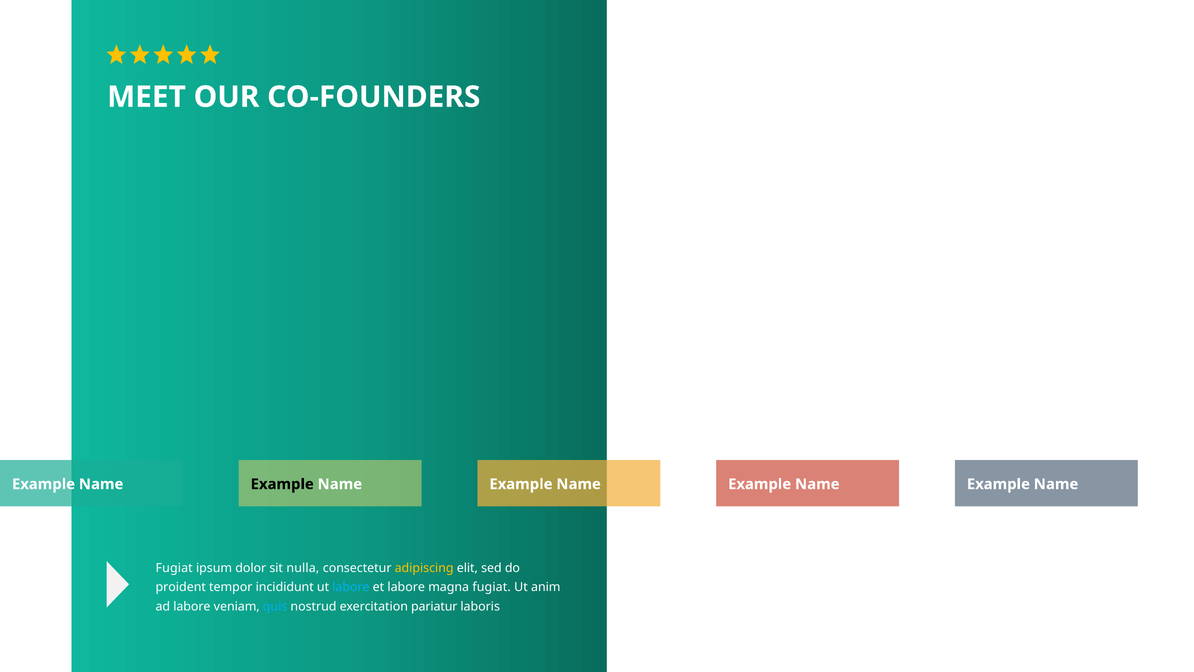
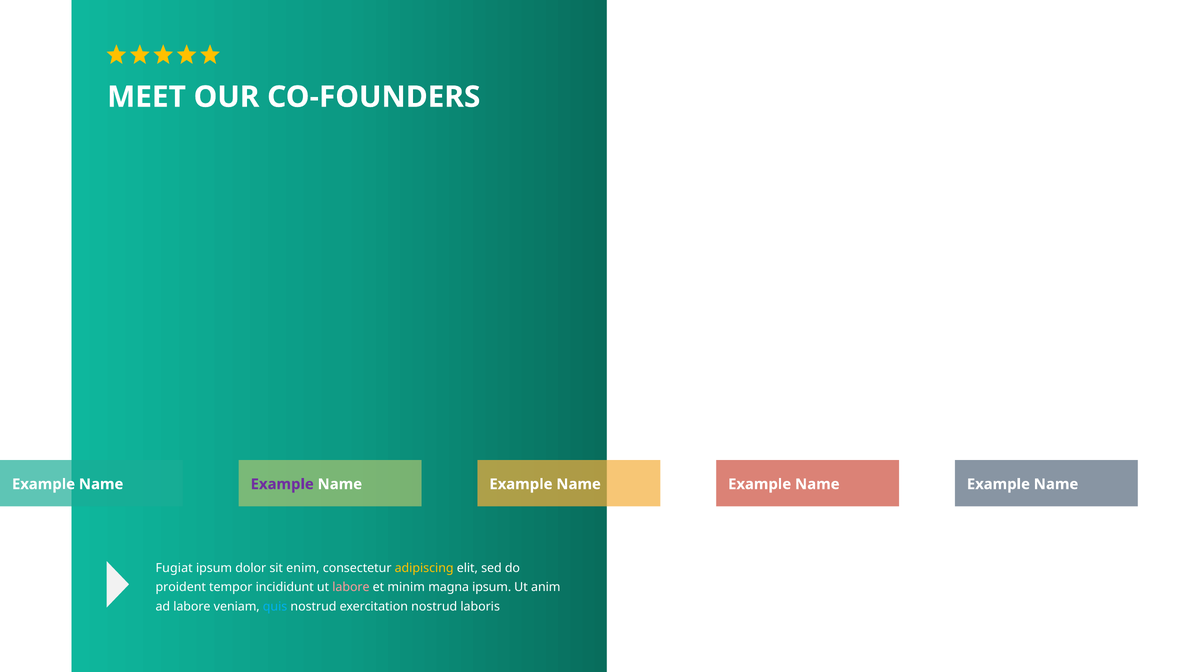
Example colour: black -> purple (282, 484)
nulla: nulla -> enim (303, 568)
labore colour: light blue -> pink (351, 587)
et labore: labore -> minim (406, 587)
magna fugiat: fugiat -> ipsum (492, 587)
exercitation pariatur: pariatur -> nostrud (434, 606)
